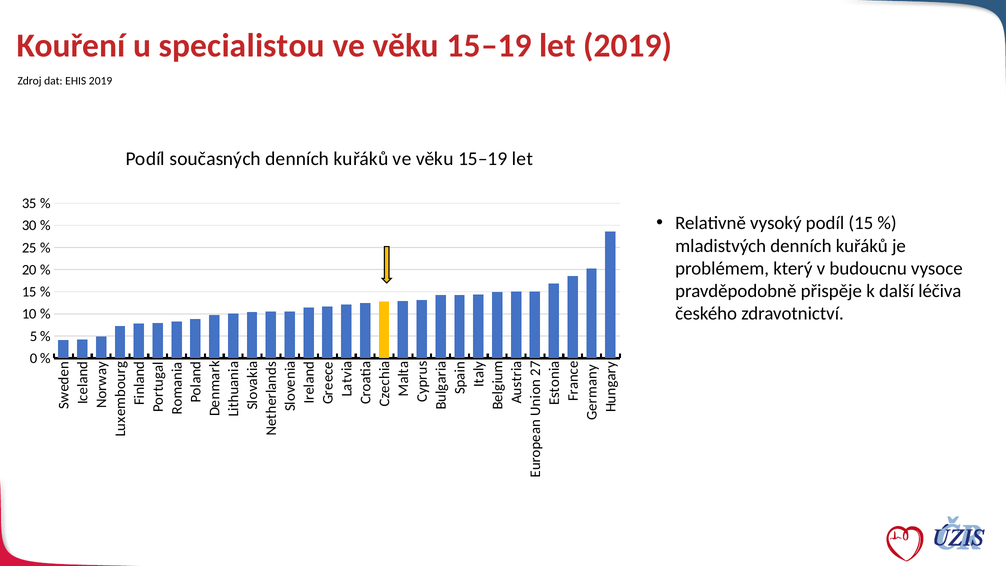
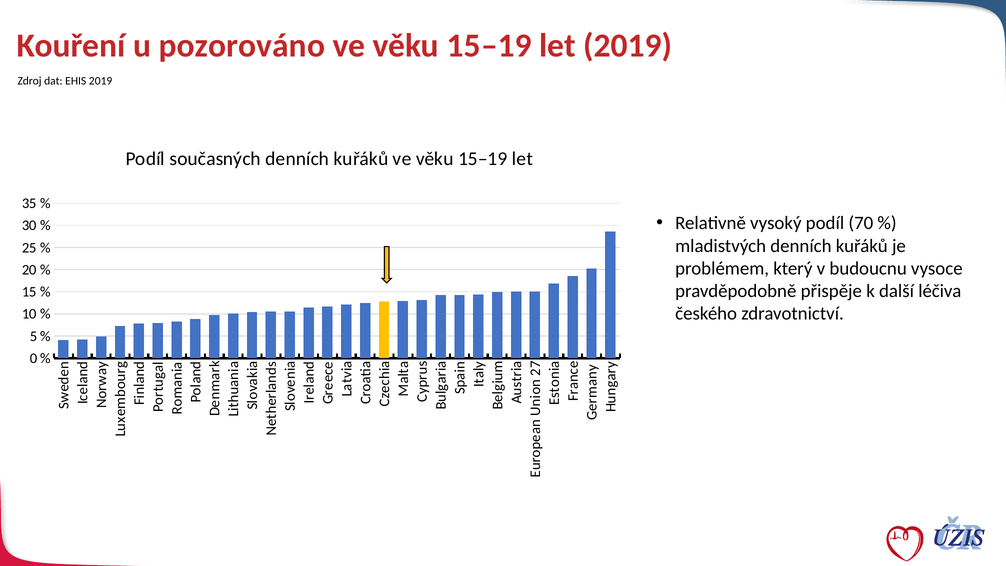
specialistou: specialistou -> pozorováno (242, 46)
podíl 15: 15 -> 70 (861, 223)
